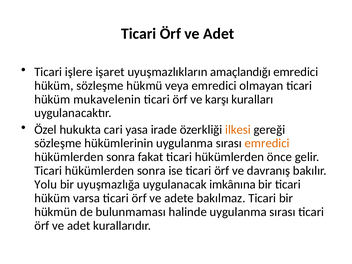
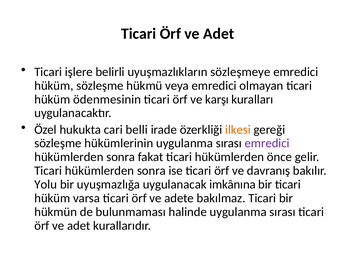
işaret: işaret -> belirli (110, 72)
amaçlandığı: amaçlandığı -> sözleşmeye (240, 72)
mukavelenin: mukavelenin -> ödenmesinin (107, 99)
yasa: yasa -> belli (137, 130)
emredici colour: orange -> purple (267, 143)
